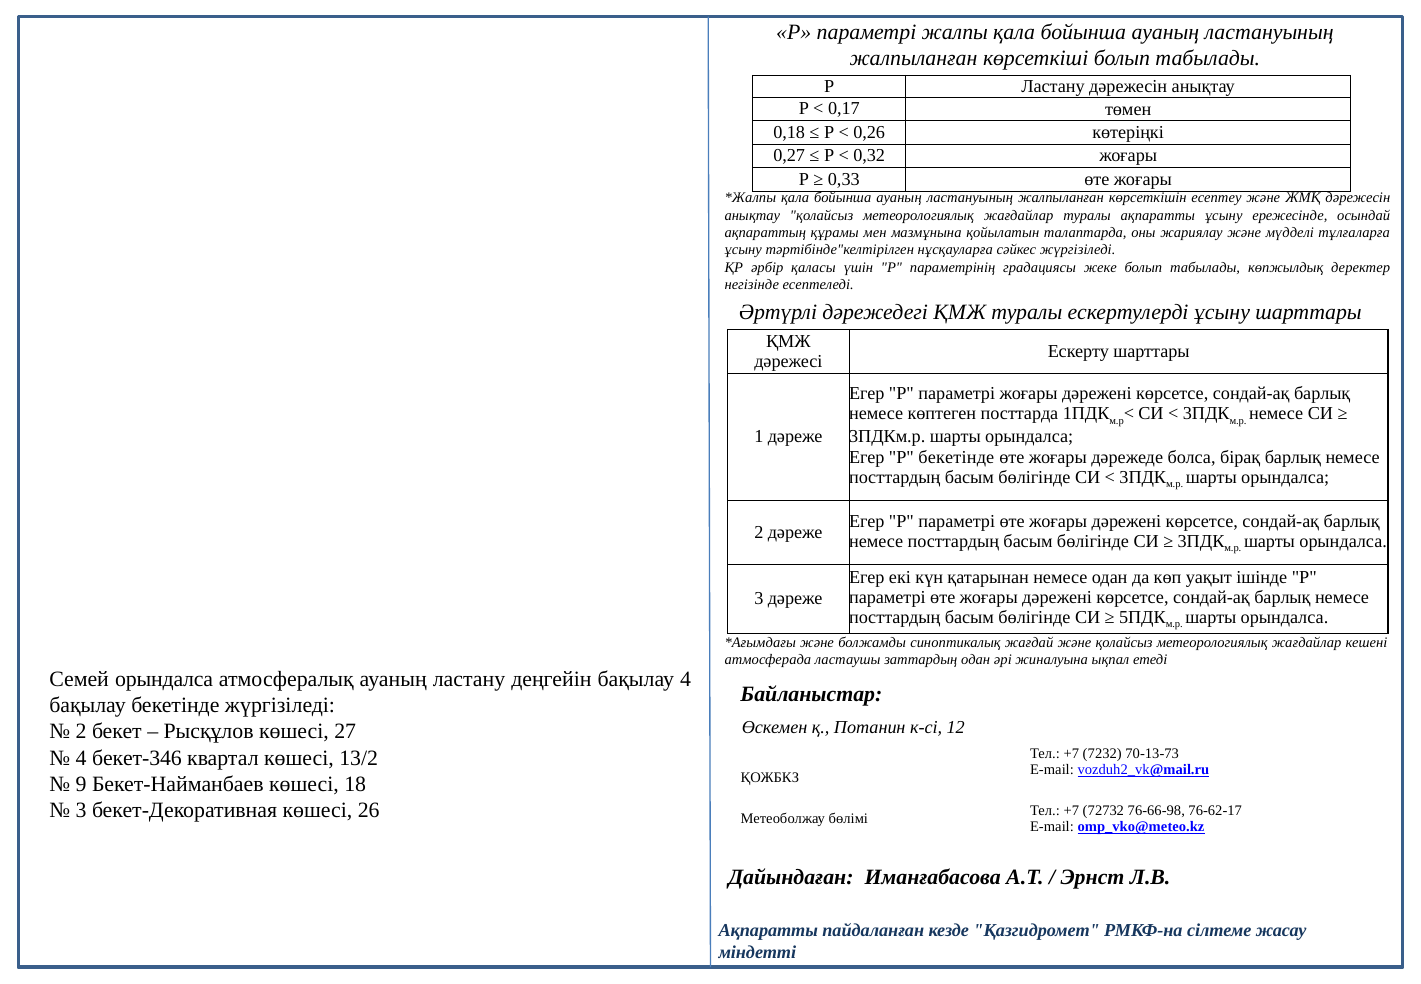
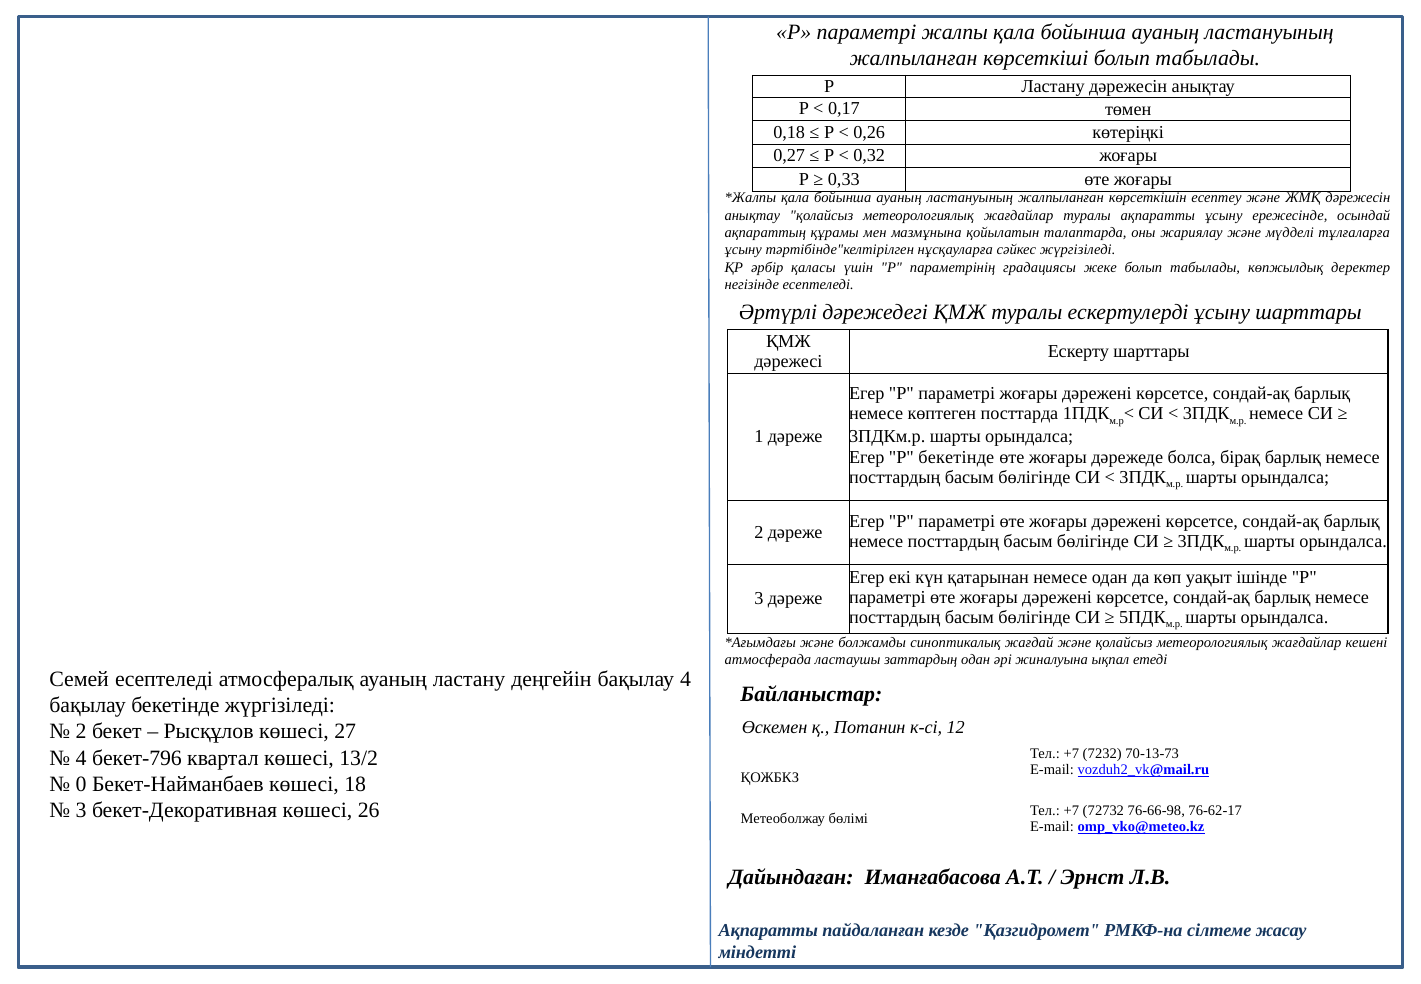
Семей орындалса: орындалса -> есептеледі (164, 679)
бекет-346: бекет-346 -> бекет-796 (137, 758)
9: 9 -> 0 (81, 784)
